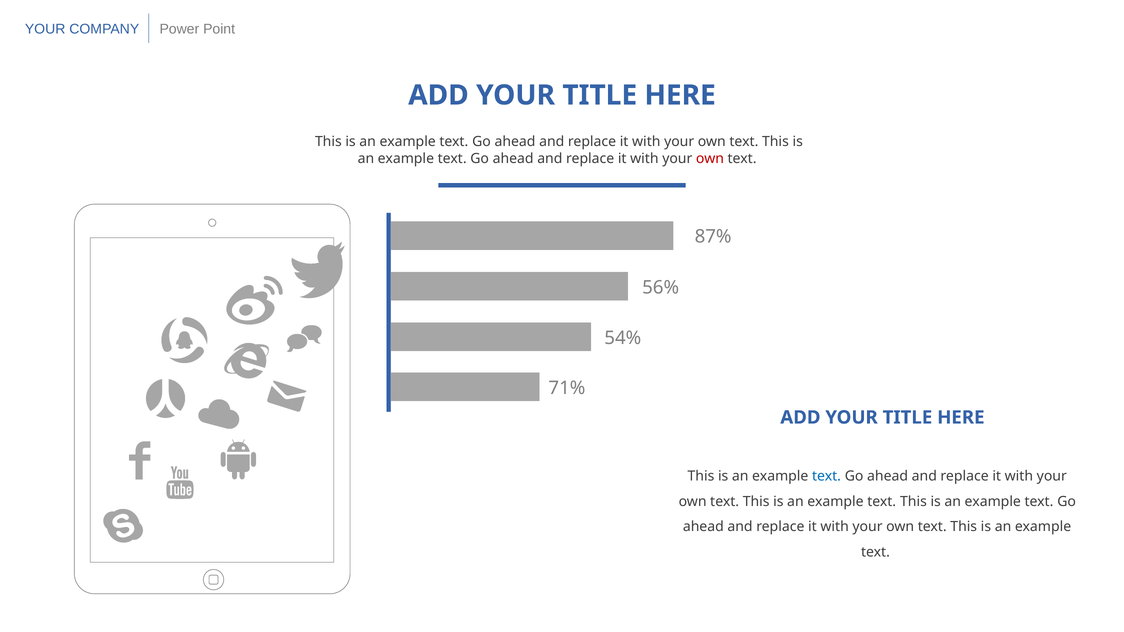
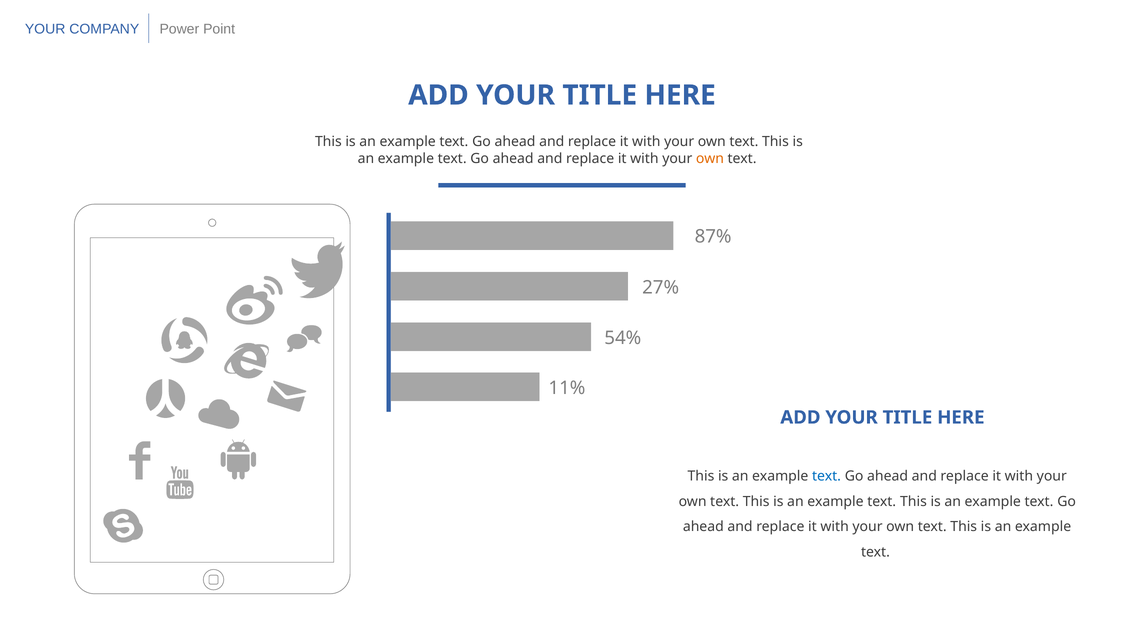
own colour: red -> orange (710, 159)
56%: 56% -> 27% (661, 287)
71%: 71% -> 11% (567, 388)
